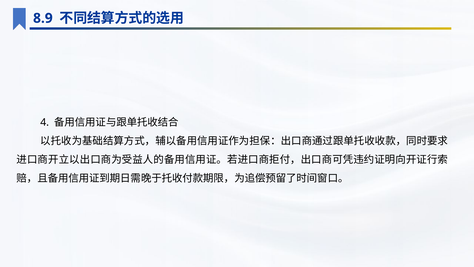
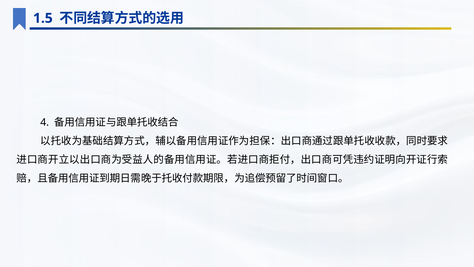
8.9: 8.9 -> 1.5 (43, 18)
